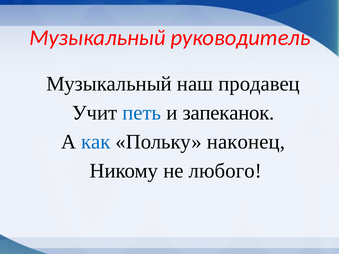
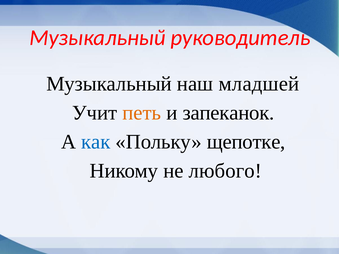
продавец: продавец -> младшей (259, 84)
петь colour: blue -> orange (142, 113)
наконец: наконец -> щепотке (246, 142)
